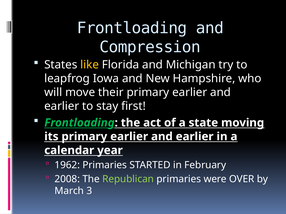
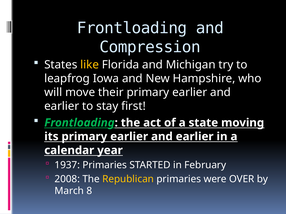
1962: 1962 -> 1937 (67, 165)
Republican colour: light green -> yellow (128, 179)
3: 3 -> 8 (89, 191)
